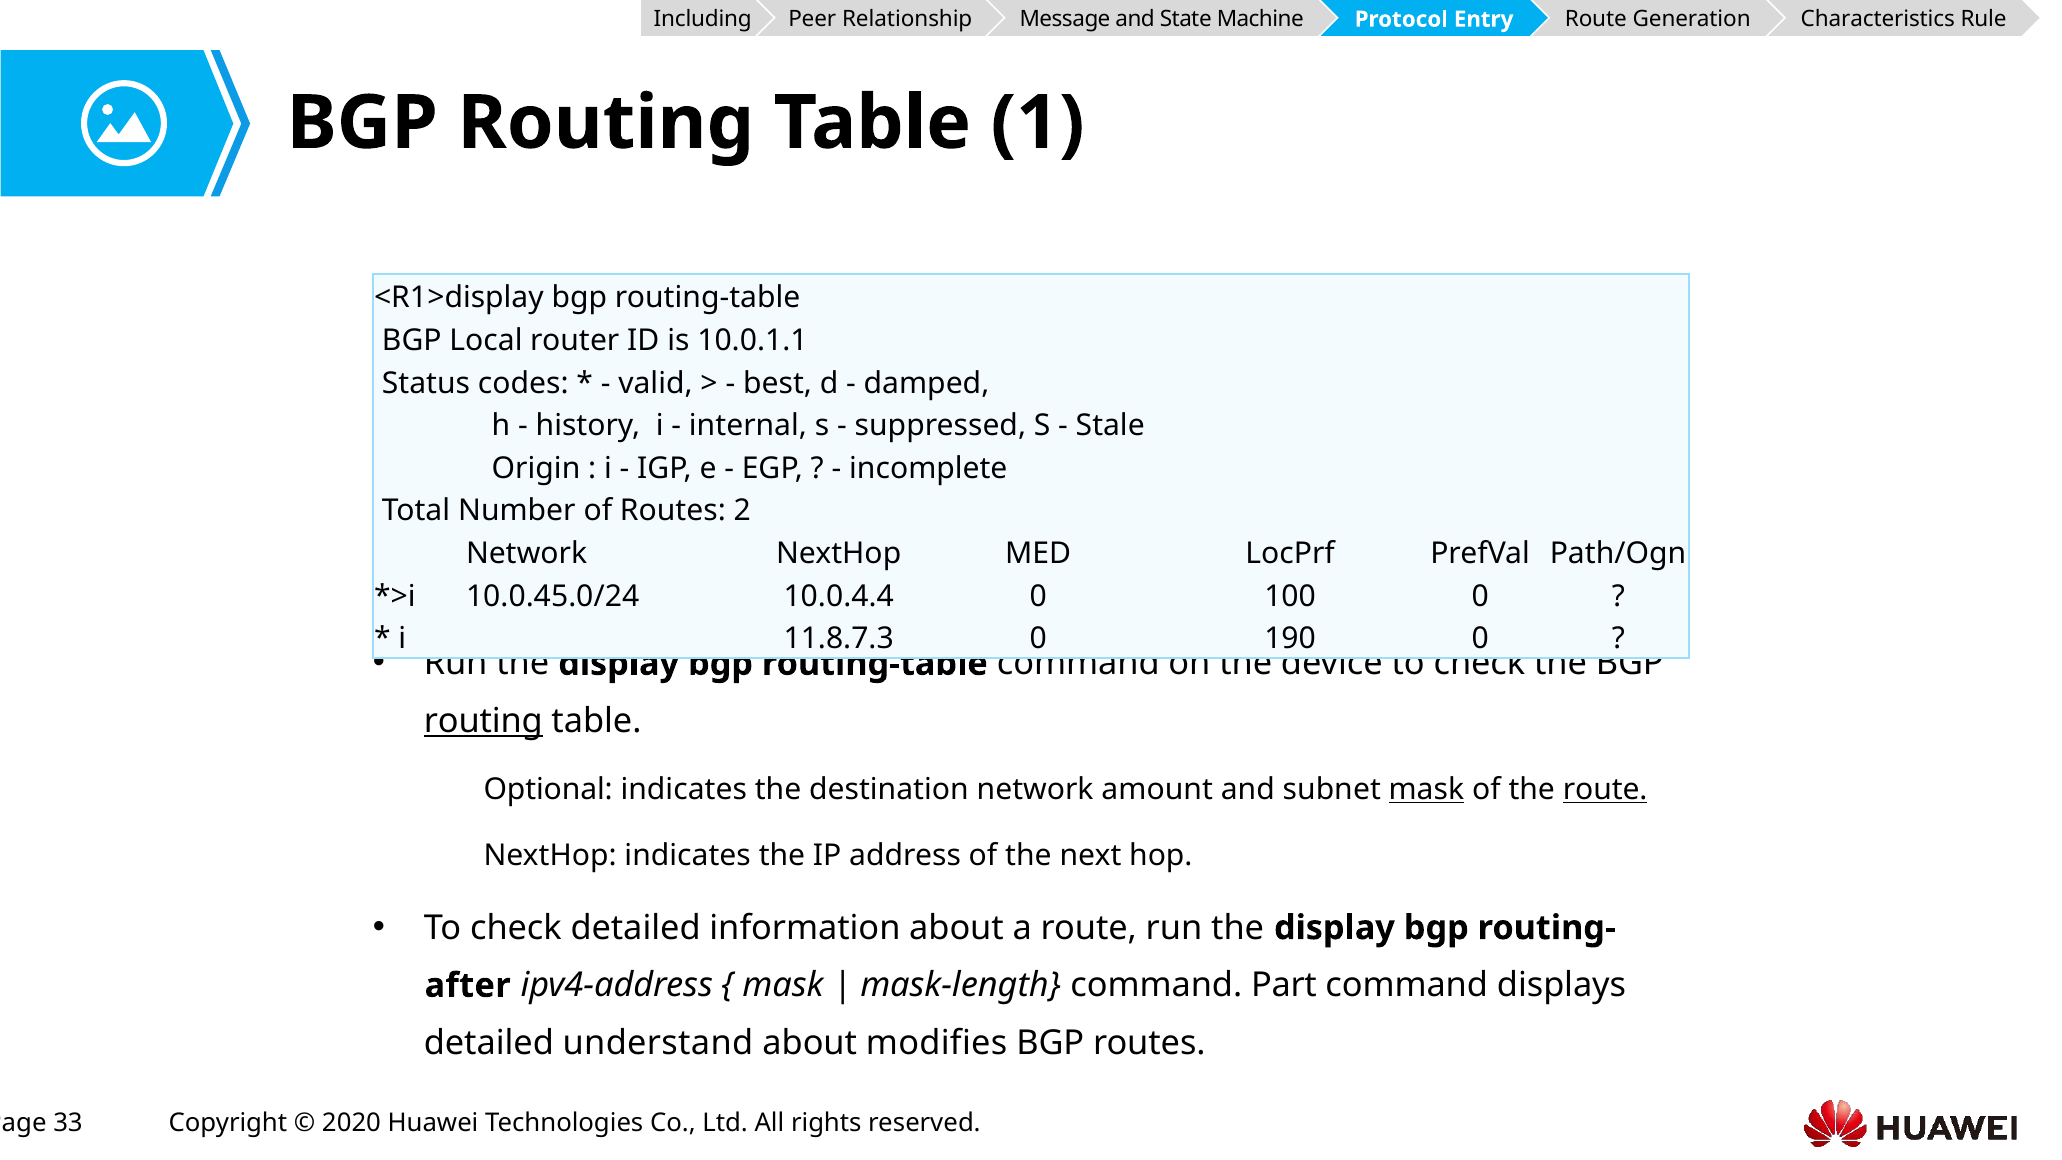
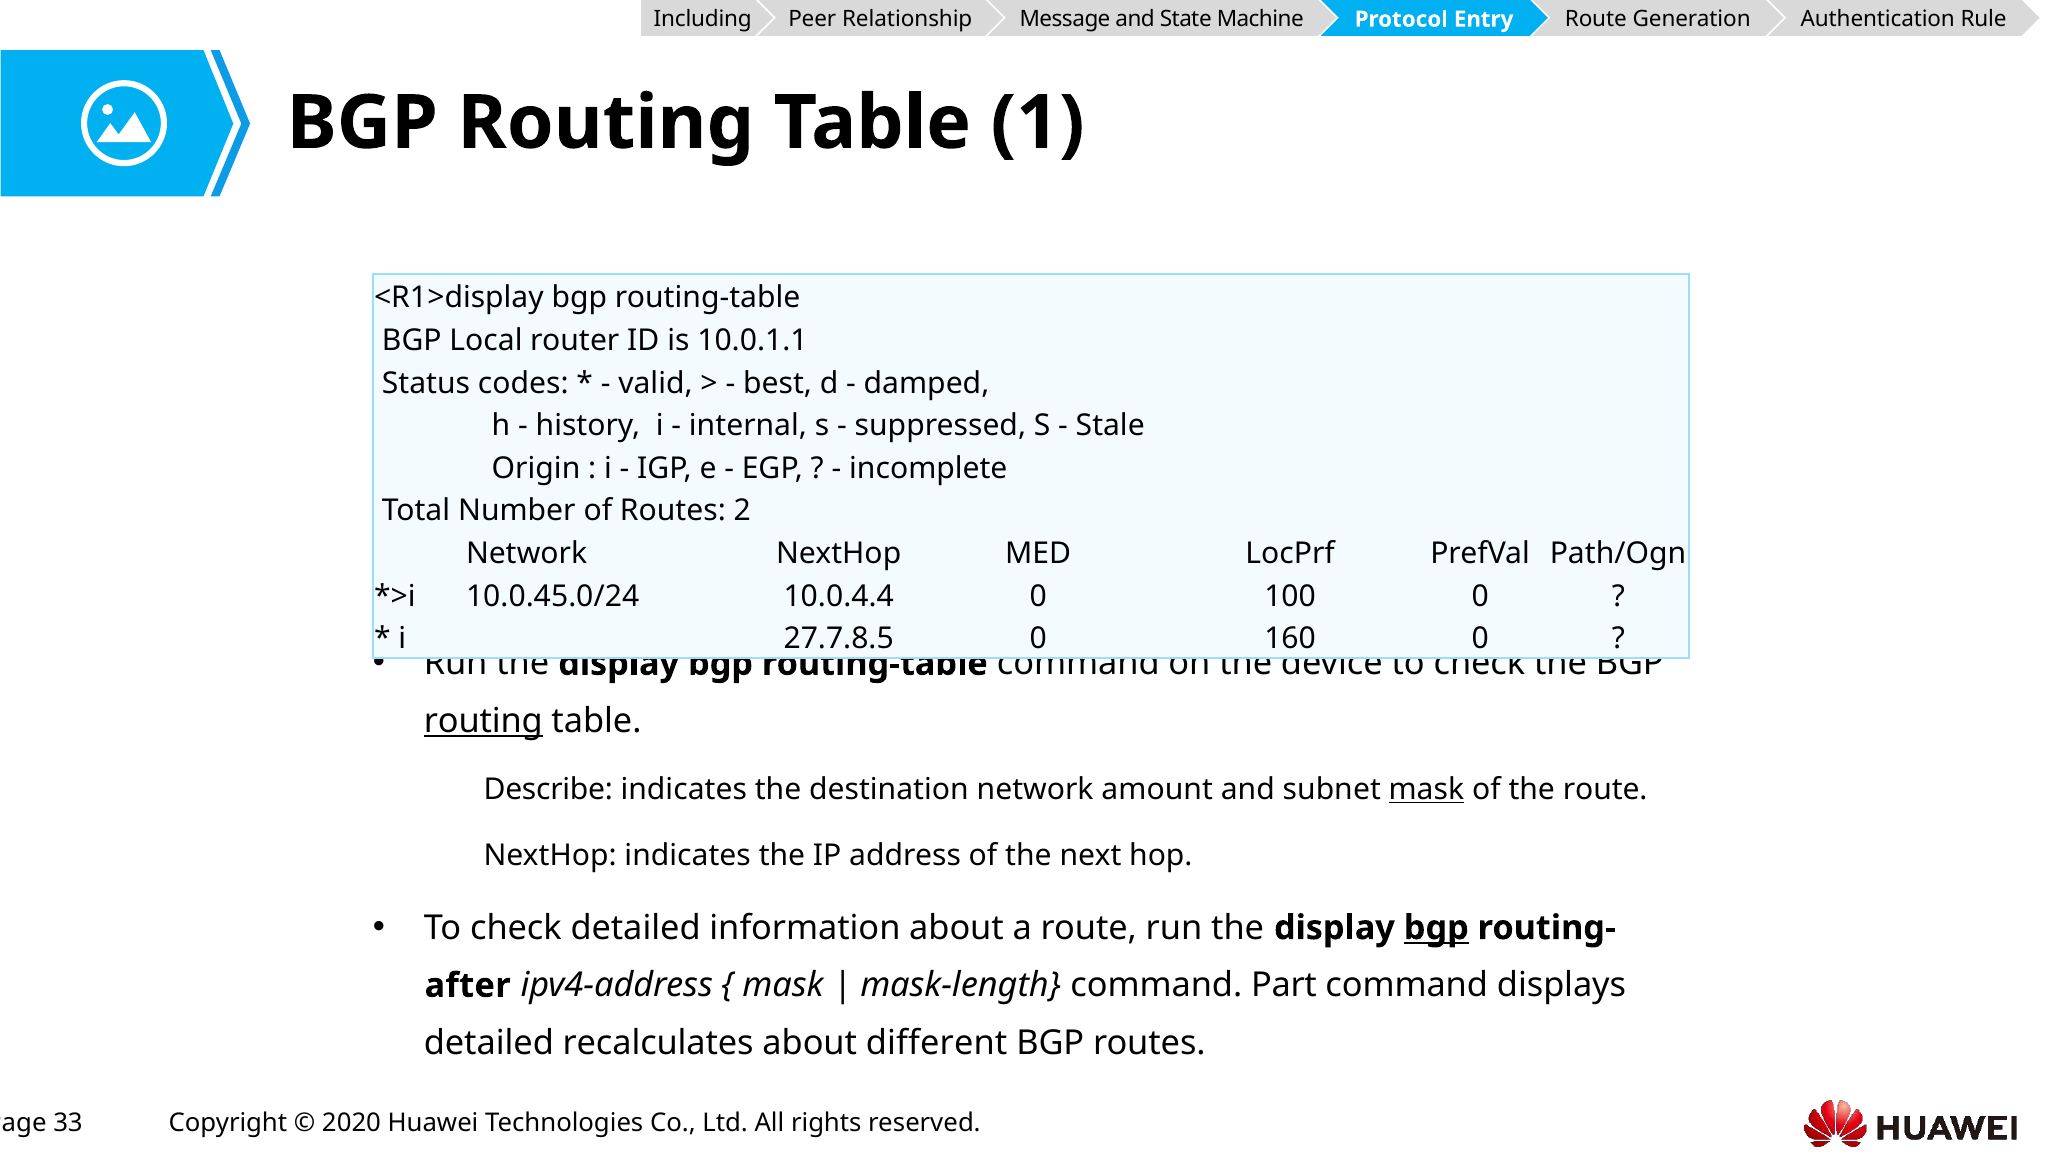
Characteristics: Characteristics -> Authentication (1878, 19)
11.8.7.3: 11.8.7.3 -> 27.7.8.5 (839, 639)
190: 190 -> 160 (1290, 639)
Optional: Optional -> Describe (548, 789)
route underline: present -> none (1605, 789)
bgp underline: none -> present (1436, 928)
understand: understand -> recalculates (658, 1043)
modifies: modifies -> different (937, 1043)
